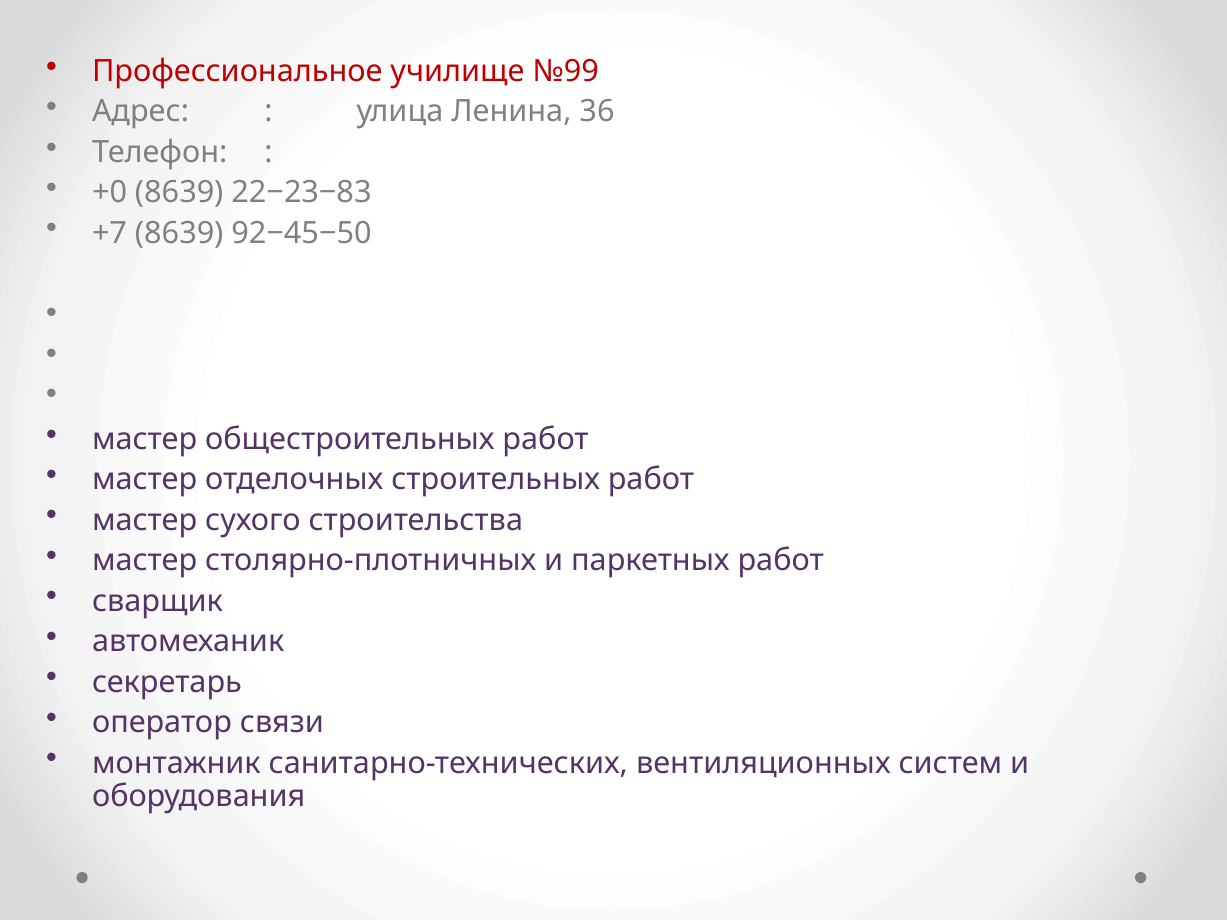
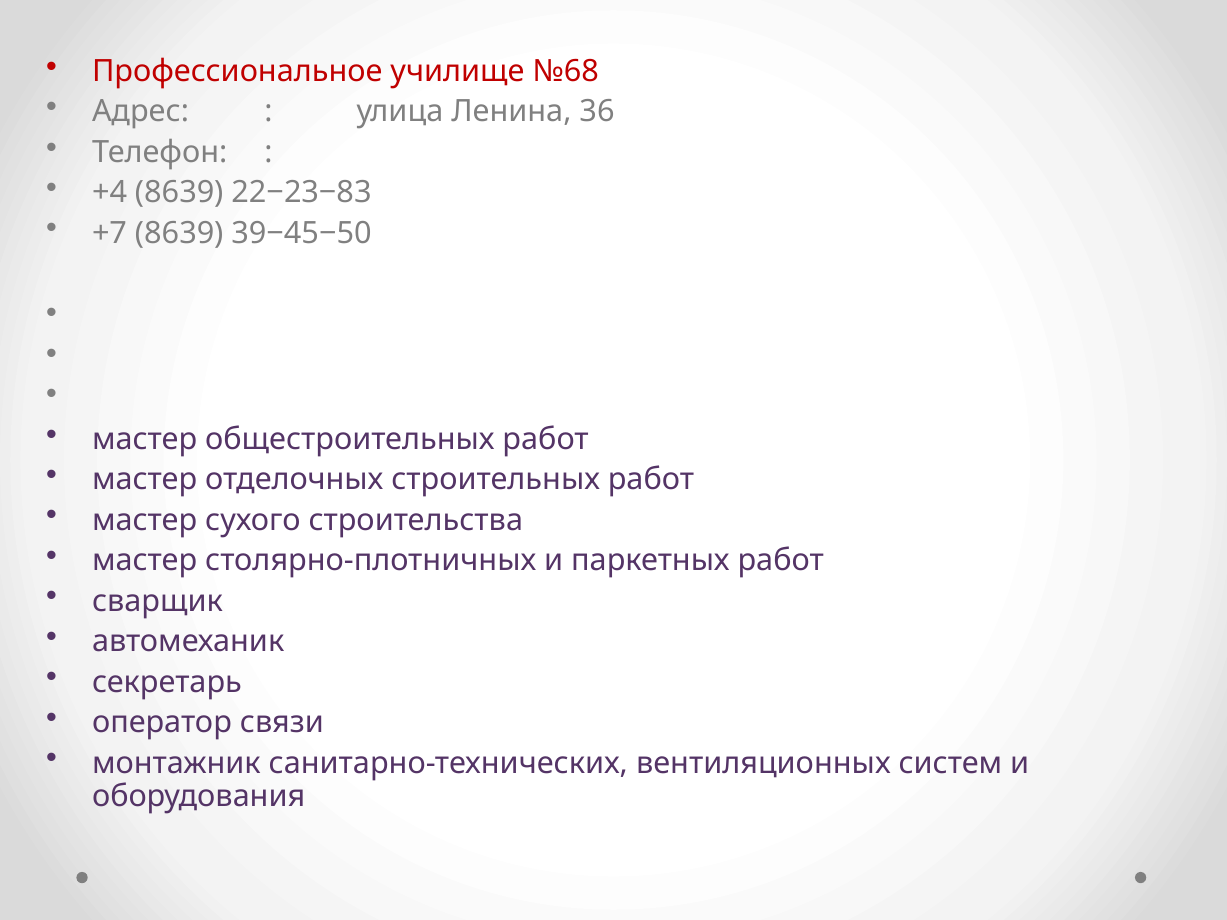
№99: №99 -> №68 (566, 71)
+0: +0 -> +4 (110, 193)
92−45−50: 92−45−50 -> 39−45−50 (301, 233)
